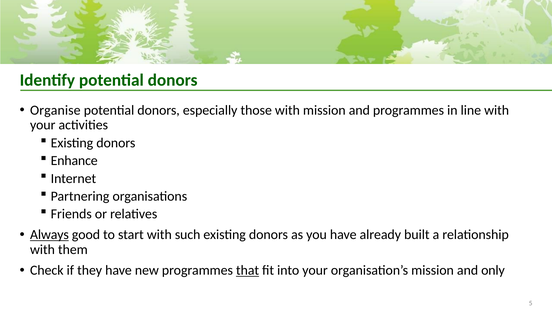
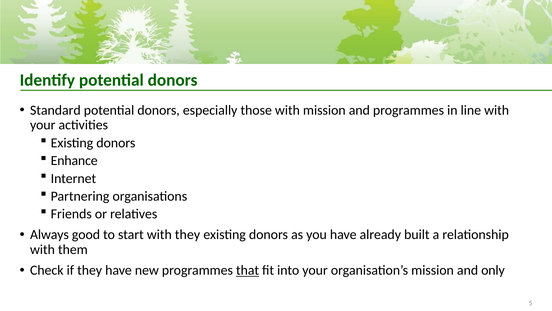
Organise: Organise -> Standard (55, 110)
Always underline: present -> none (49, 234)
with such: such -> they (187, 234)
